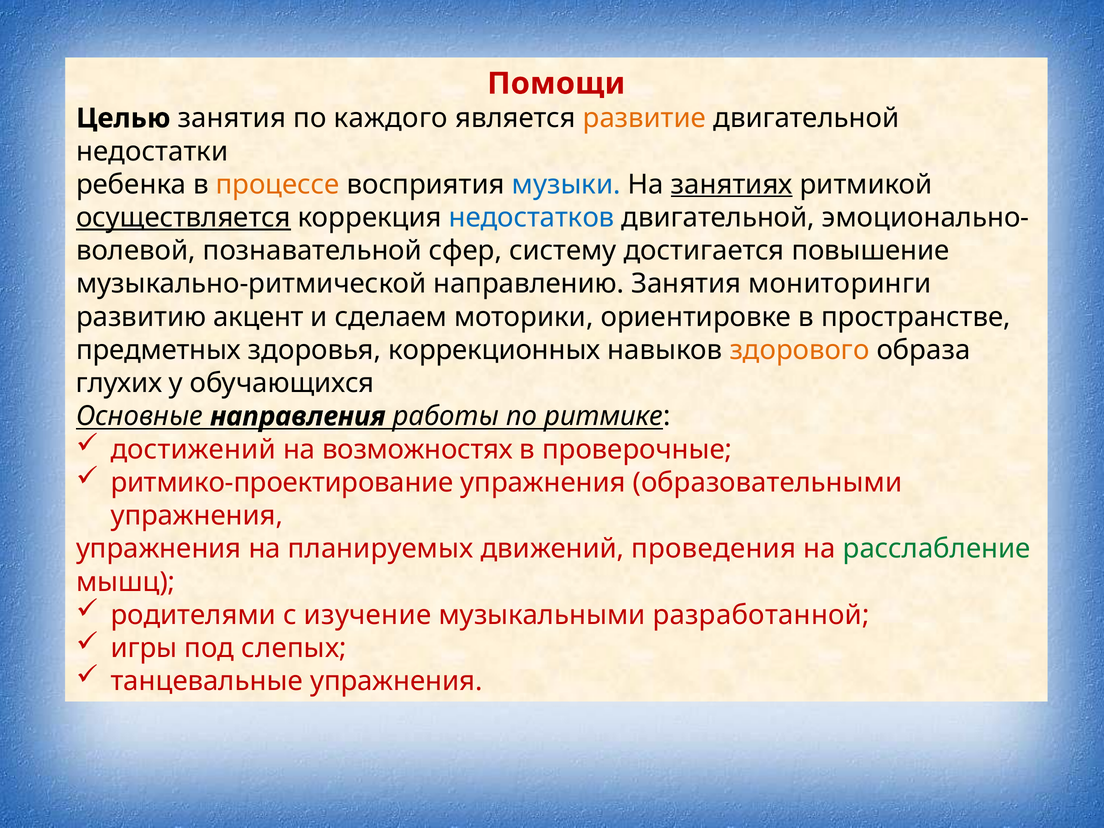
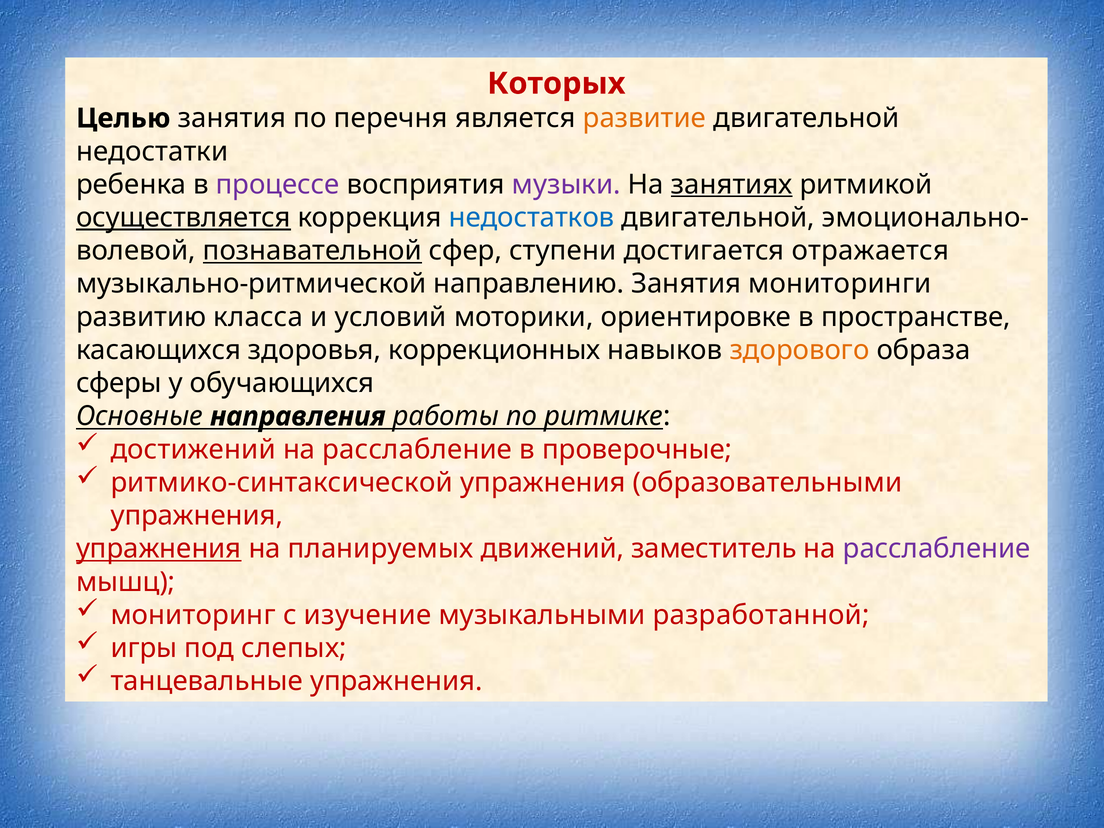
Помощи: Помощи -> Которых (556, 84)
каждого: каждого -> перечня (391, 118)
процессе colour: orange -> purple (278, 185)
музыки colour: blue -> purple (566, 185)
познавательной underline: none -> present (312, 251)
систему: систему -> ступени (563, 251)
повышение: повышение -> отражается (870, 251)
акцент: акцент -> класса (258, 317)
сделаем: сделаем -> условий (391, 317)
предметных: предметных -> касающихся (158, 350)
глухих: глухих -> сферы (119, 383)
возможностях: возможностях -> расслабление (417, 449)
ритмико-проектирование: ритмико-проектирование -> ритмико-синтаксической (282, 483)
упражнения underline: none -> present (159, 549)
проведения: проведения -> заместитель (714, 549)
расслабление colour: green -> purple (937, 549)
родителями: родителями -> мониторинг (193, 615)
